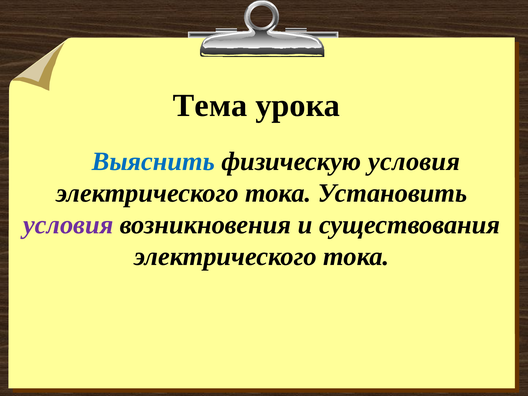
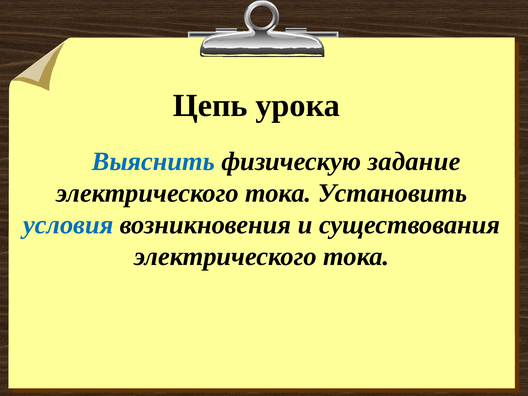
Тема: Тема -> Цепь (210, 105)
физическую условия: условия -> задание (414, 161)
условия colour: purple -> blue (68, 225)
